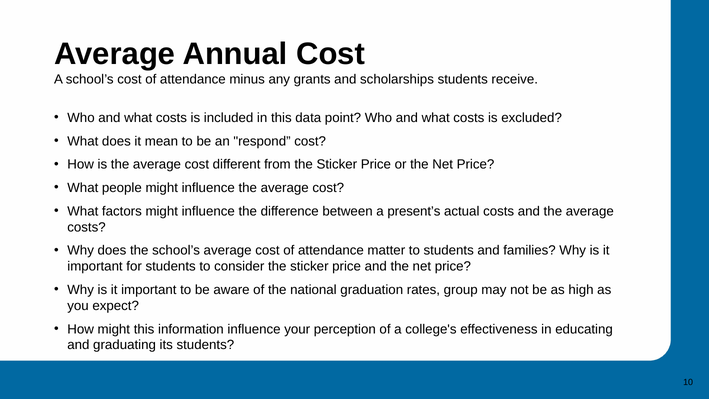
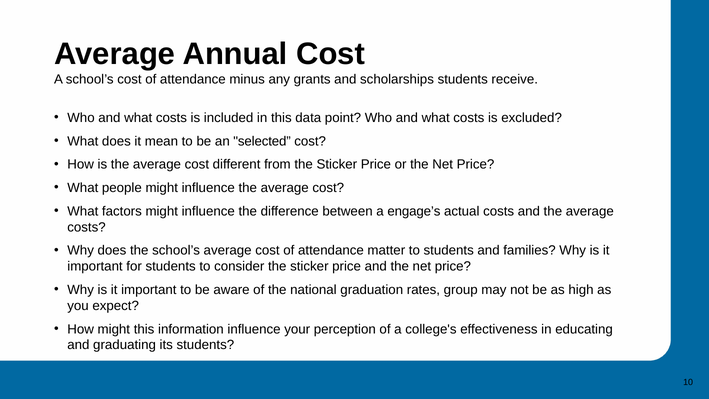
respond: respond -> selected (262, 141)
present’s: present’s -> engage’s (414, 211)
